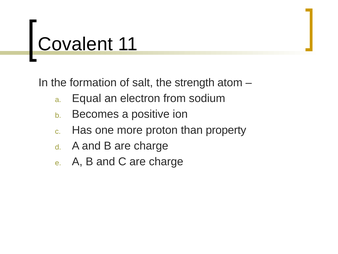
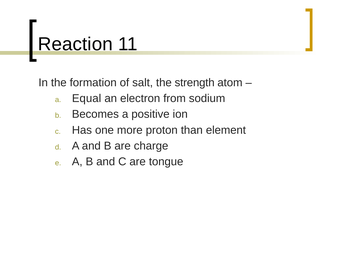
Covalent: Covalent -> Reaction (75, 44)
property: property -> element (226, 130)
C are charge: charge -> tongue (166, 161)
